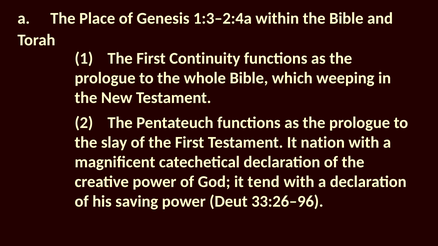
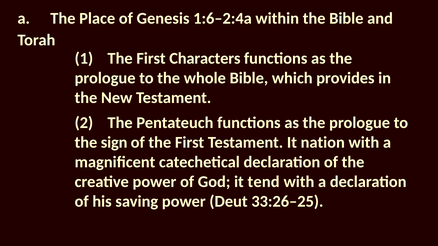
1:3–2:4a: 1:3–2:4a -> 1:6–2:4a (222, 18)
Continuity: Continuity -> Characters (205, 58)
weeping: weeping -> provides (345, 78)
slay: slay -> sign (114, 143)
33:26–96: 33:26–96 -> 33:26–25 (287, 202)
